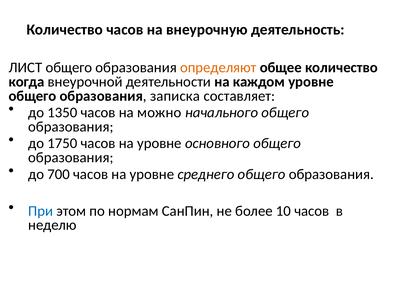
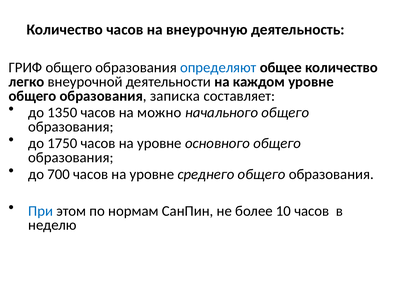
ЛИСТ: ЛИСТ -> ГРИФ (25, 68)
определяют colour: orange -> blue (218, 68)
когда: когда -> легко (26, 82)
